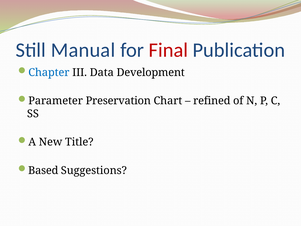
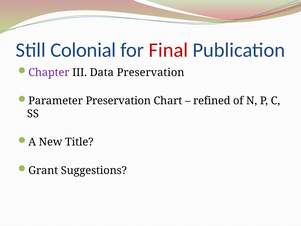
Manual: Manual -> Colonial (83, 50)
Chapter colour: blue -> purple (49, 72)
Data Development: Development -> Preservation (151, 72)
Based: Based -> Grant (43, 170)
